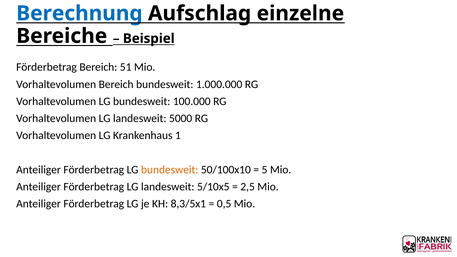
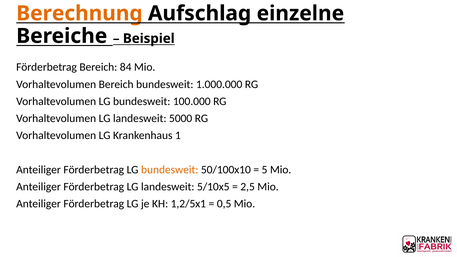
Berechnung colour: blue -> orange (79, 13)
51: 51 -> 84 (126, 67)
8,3/5x1: 8,3/5x1 -> 1,2/5x1 (188, 204)
